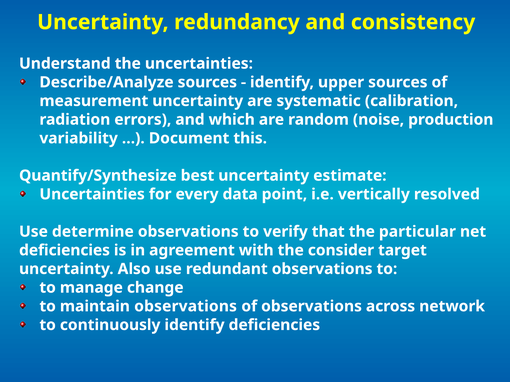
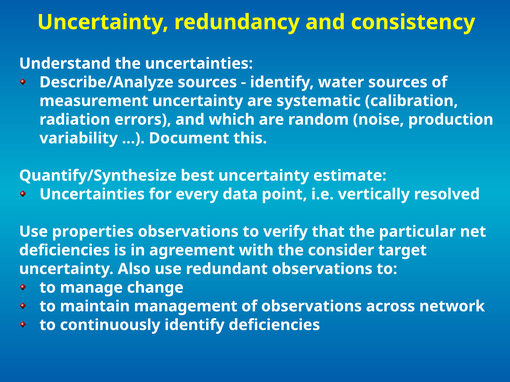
upper: upper -> water (341, 82)
determine: determine -> properties (93, 232)
maintain observations: observations -> management (186, 307)
